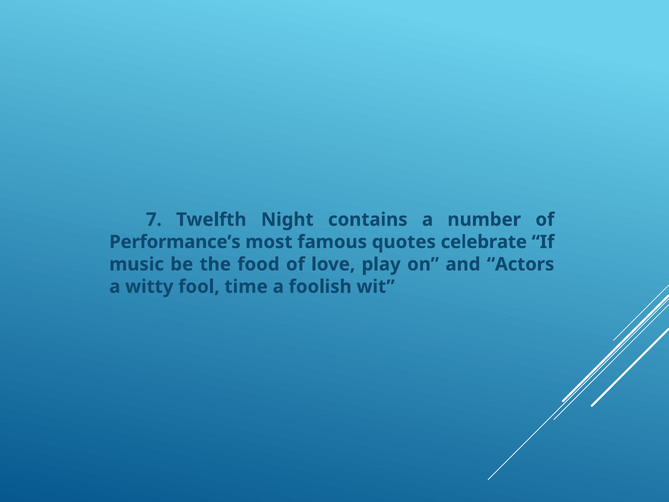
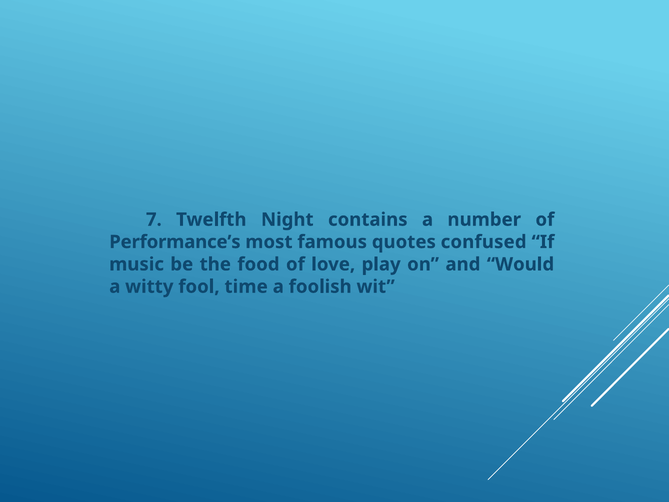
celebrate: celebrate -> confused (484, 242)
Actors: Actors -> Would (520, 264)
